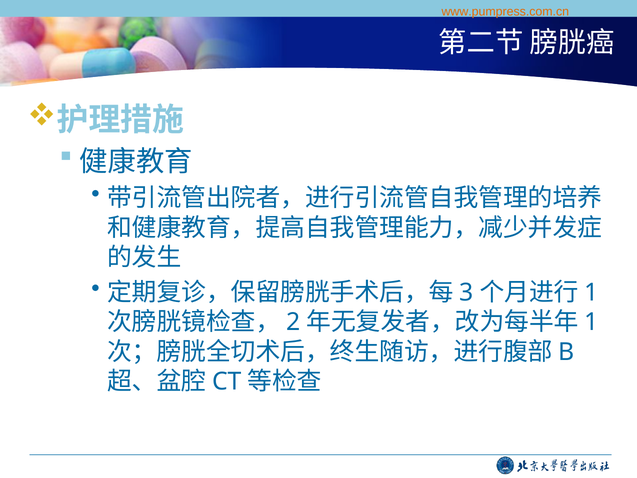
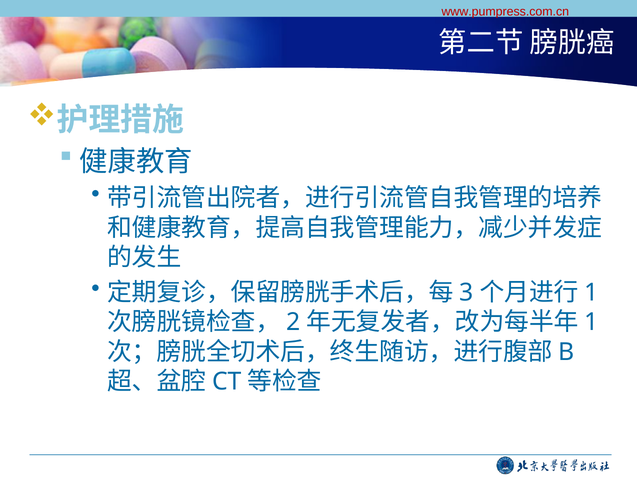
www.pumpress.com.cn colour: orange -> red (505, 11)
